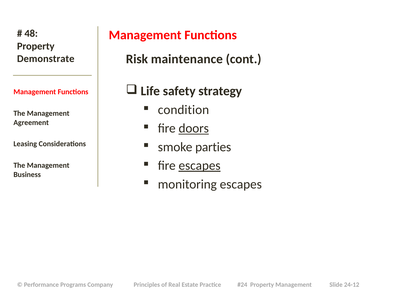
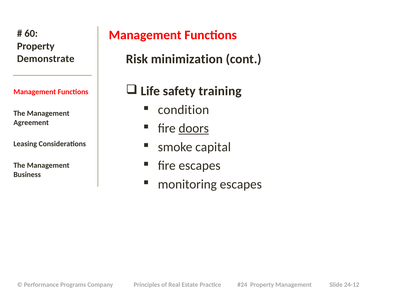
48: 48 -> 60 (31, 33)
maintenance: maintenance -> minimization (187, 59)
strategy: strategy -> training (220, 91)
parties: parties -> capital (213, 147)
escapes underline: present -> none (200, 165)
